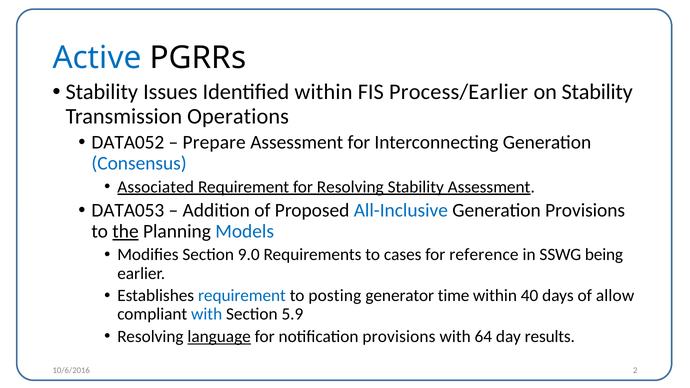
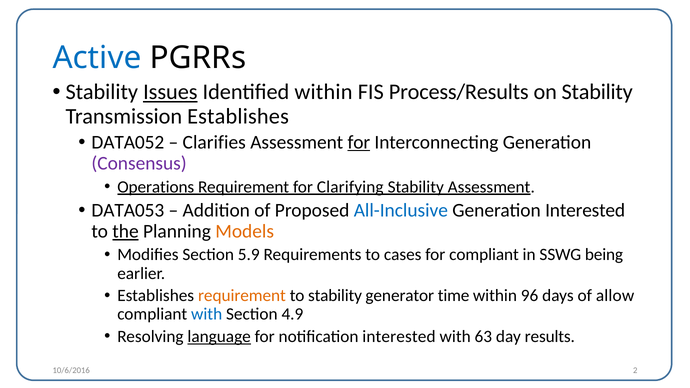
Issues underline: none -> present (170, 92)
Process/Earlier: Process/Earlier -> Process/Results (459, 92)
Transmission Operations: Operations -> Establishes (238, 116)
Prepare: Prepare -> Clarifies (214, 142)
for underline: none -> present (359, 142)
Consensus colour: blue -> purple (139, 163)
Associated: Associated -> Operations (156, 187)
for Resolving: Resolving -> Clarifying (350, 187)
Generation Provisions: Provisions -> Interested (585, 210)
Models colour: blue -> orange (245, 231)
9.0: 9.0 -> 5.9 (249, 255)
for reference: reference -> compliant (484, 255)
requirement colour: blue -> orange (242, 296)
to posting: posting -> stability (335, 296)
40: 40 -> 96 (530, 296)
5.9: 5.9 -> 4.9 (292, 314)
notification provisions: provisions -> interested (399, 336)
64: 64 -> 63 (483, 336)
